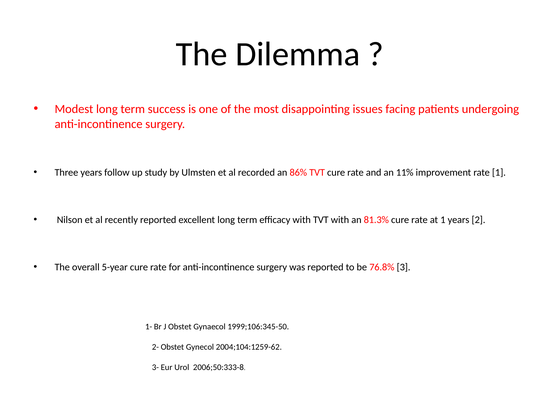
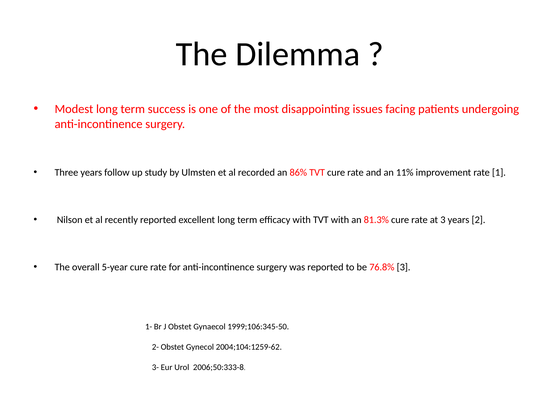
at 1: 1 -> 3 (443, 220)
